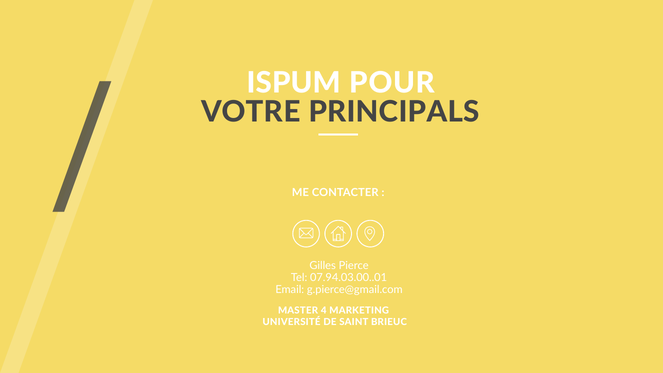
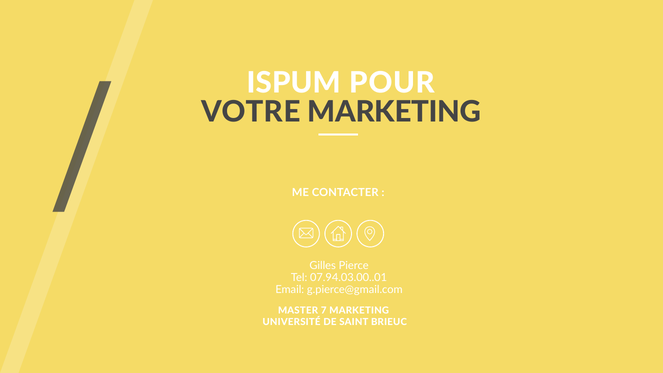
VOTRE PRINCIPALS: PRINCIPALS -> MARKETING (394, 112)
4: 4 -> 7 (324, 310)
